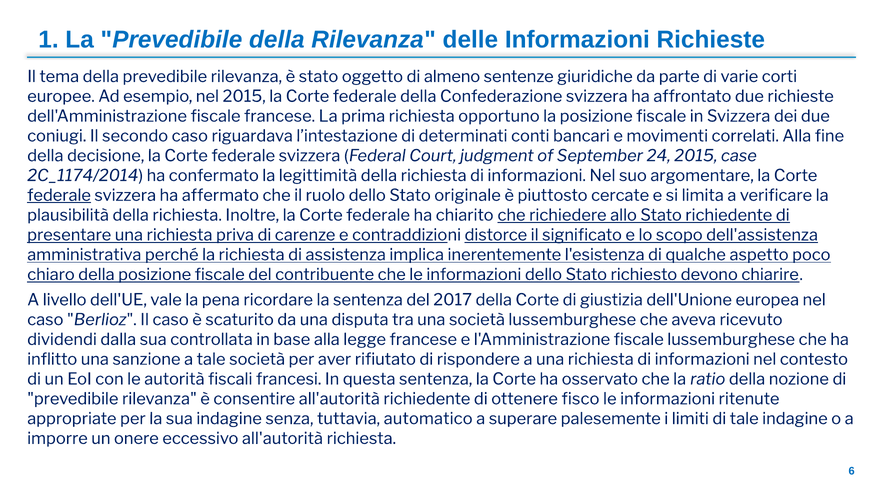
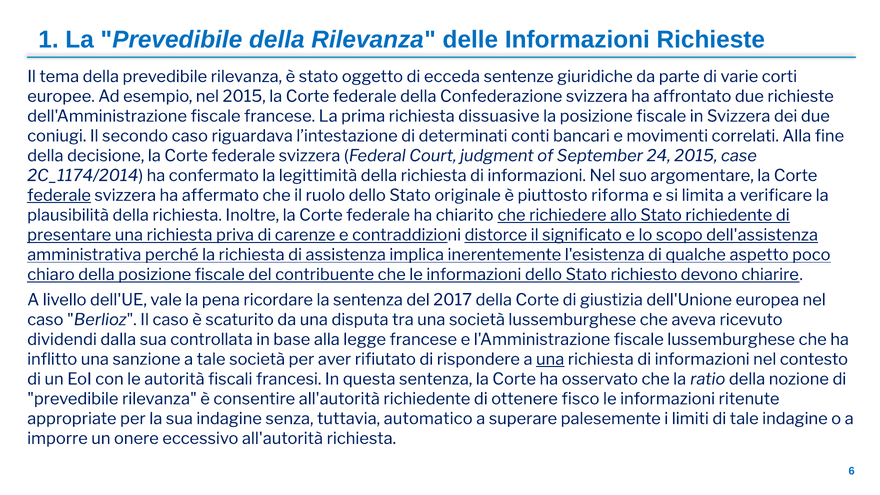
almeno: almeno -> ecceda (452, 77)
opportuno: opportuno -> dissuasive (499, 116)
cercate: cercate -> riforma (620, 195)
una underline: none -> present (550, 359)
